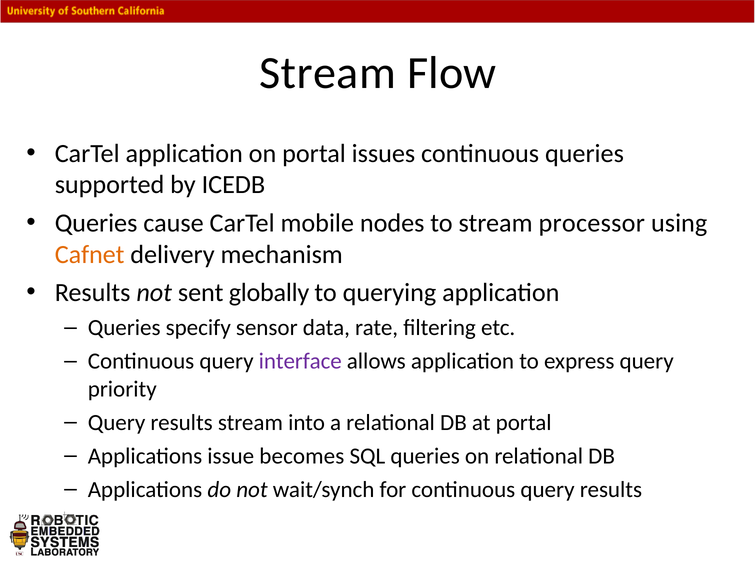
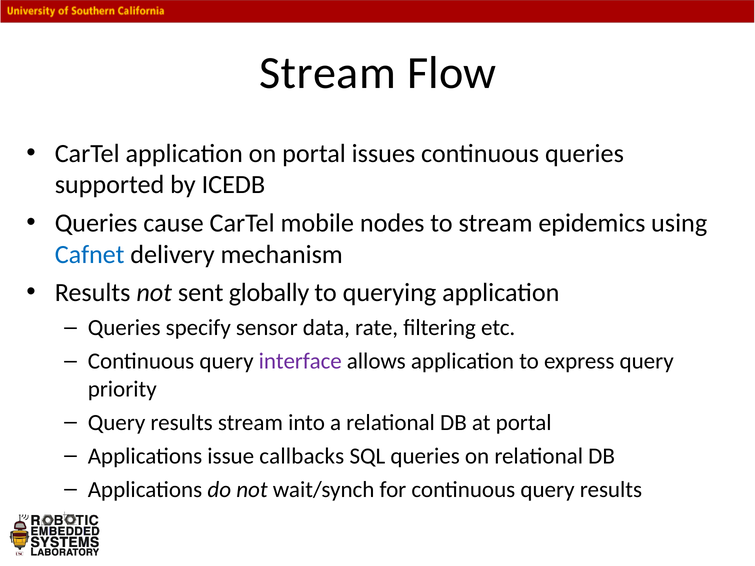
processor: processor -> epidemics (592, 223)
Cafnet colour: orange -> blue (90, 255)
becomes: becomes -> callbacks (302, 456)
